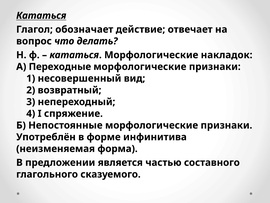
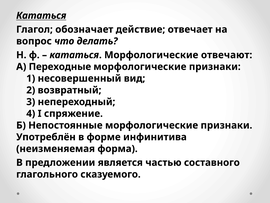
накладок: накладок -> отвечают (227, 55)
